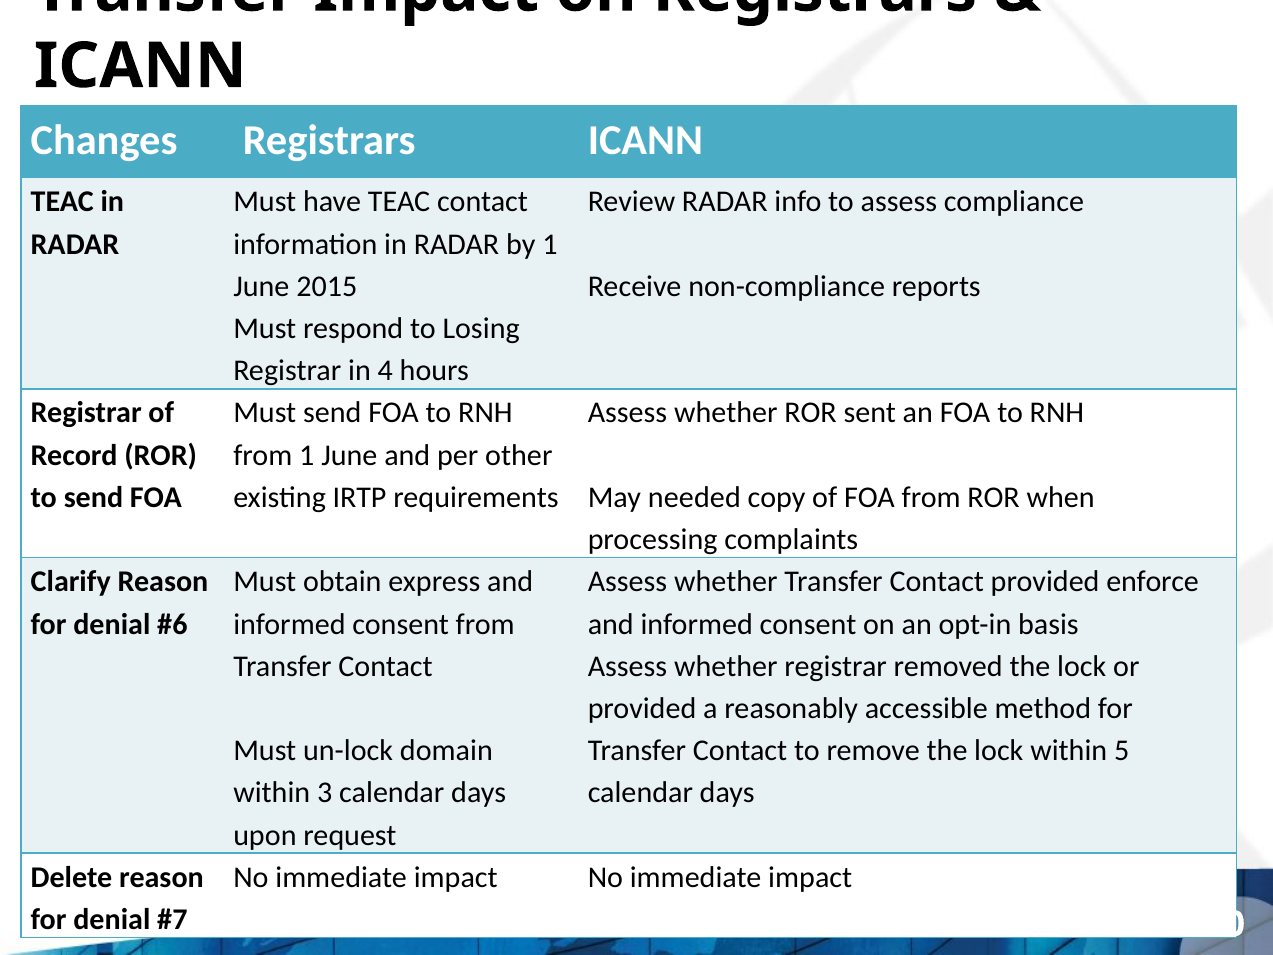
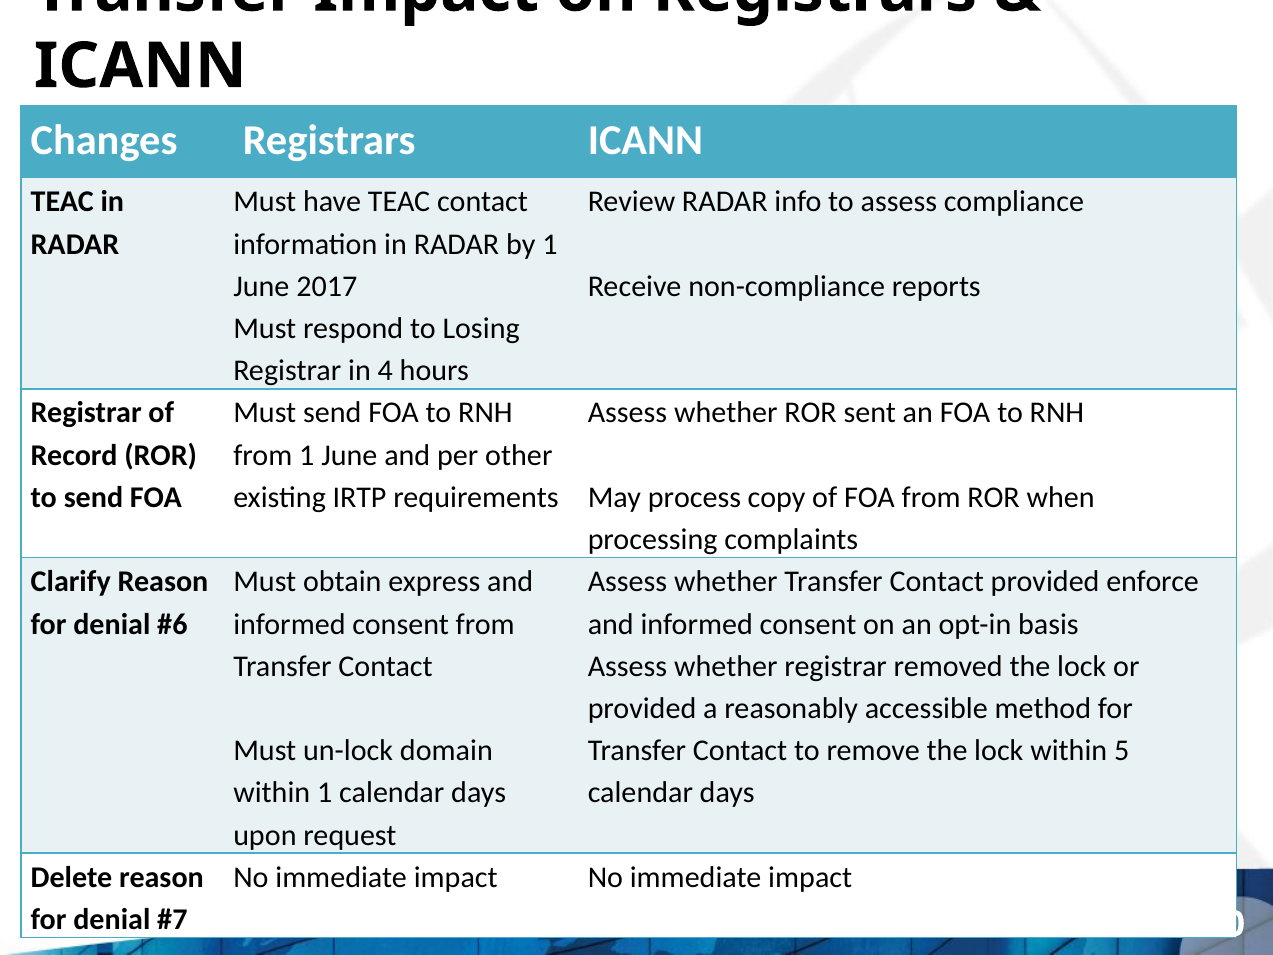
2015: 2015 -> 2017 (327, 286)
needed: needed -> process (694, 497)
within 3: 3 -> 1 (325, 793)
